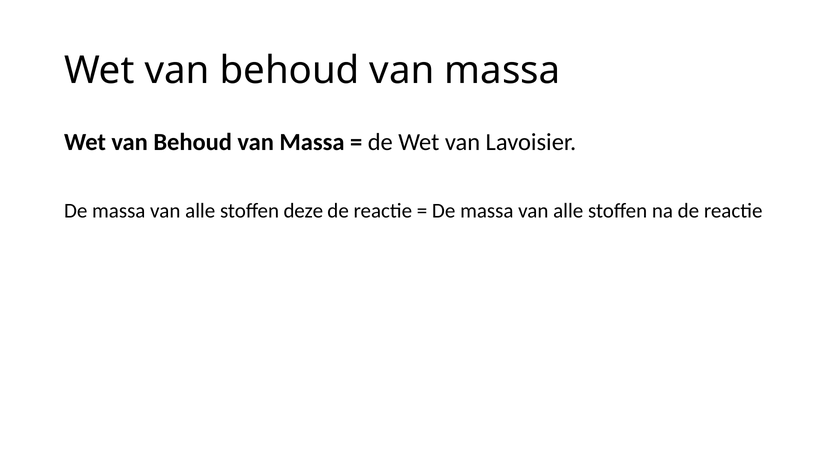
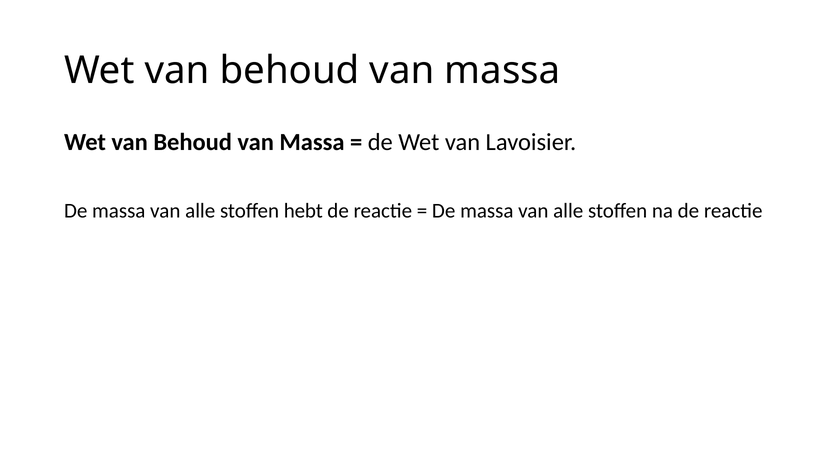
deze: deze -> hebt (303, 211)
